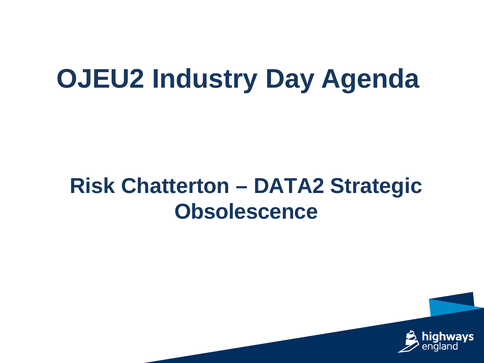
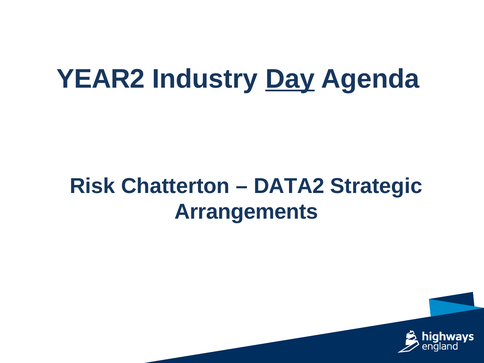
OJEU2: OJEU2 -> YEAR2 (101, 79)
Day underline: none -> present (290, 79)
Obsolescence: Obsolescence -> Arrangements (246, 212)
